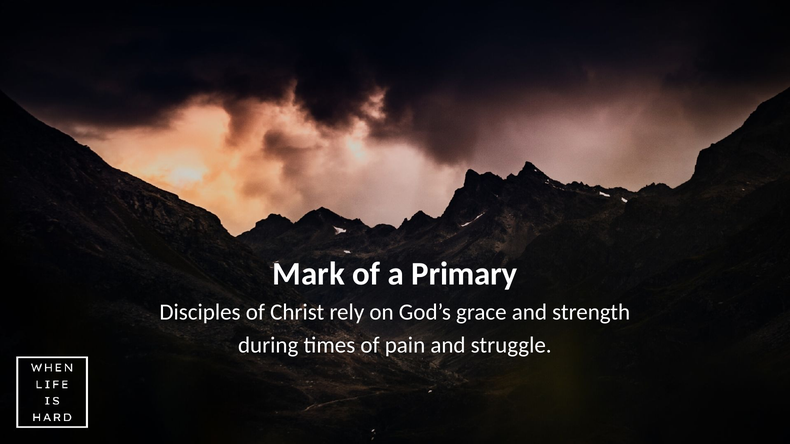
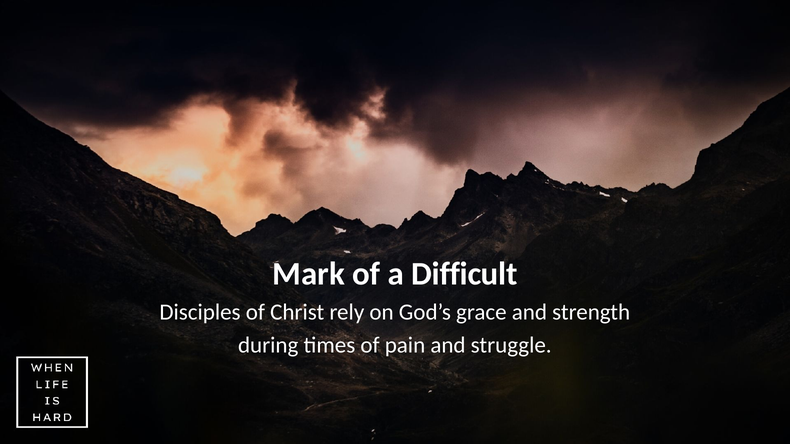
Primary: Primary -> Difficult (464, 274)
